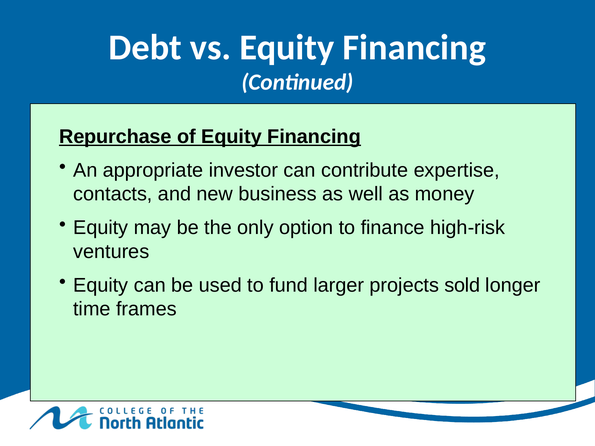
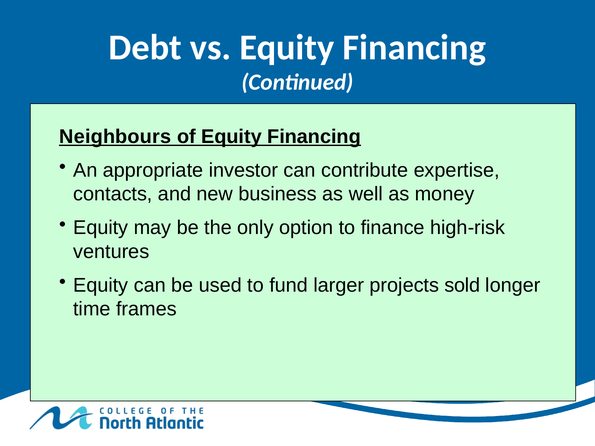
Repurchase: Repurchase -> Neighbours (115, 137)
